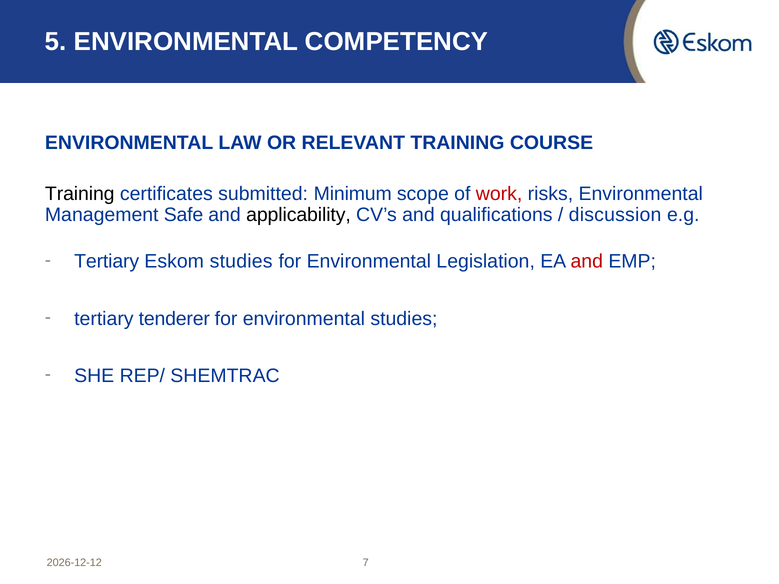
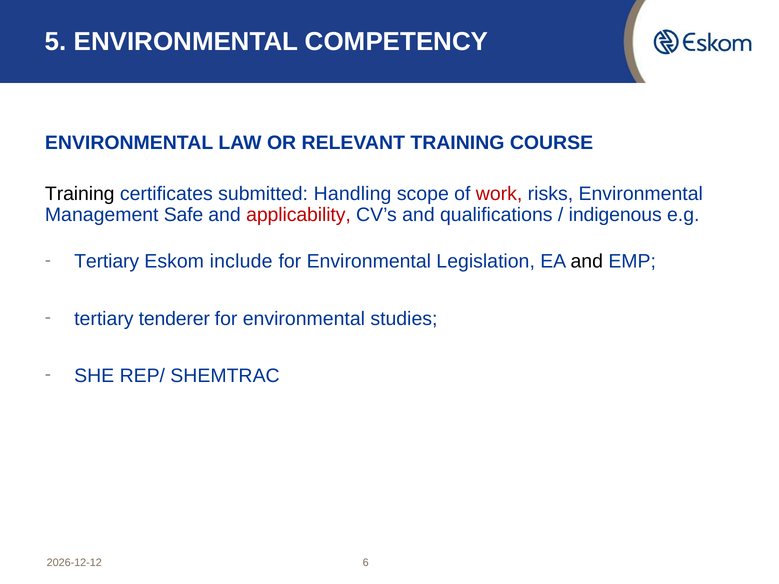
Minimum: Minimum -> Handling (353, 194)
applicability colour: black -> red (298, 215)
discussion: discussion -> indigenous (615, 215)
Eskom studies: studies -> include (241, 262)
and colour: red -> black (587, 262)
7: 7 -> 6 (366, 563)
